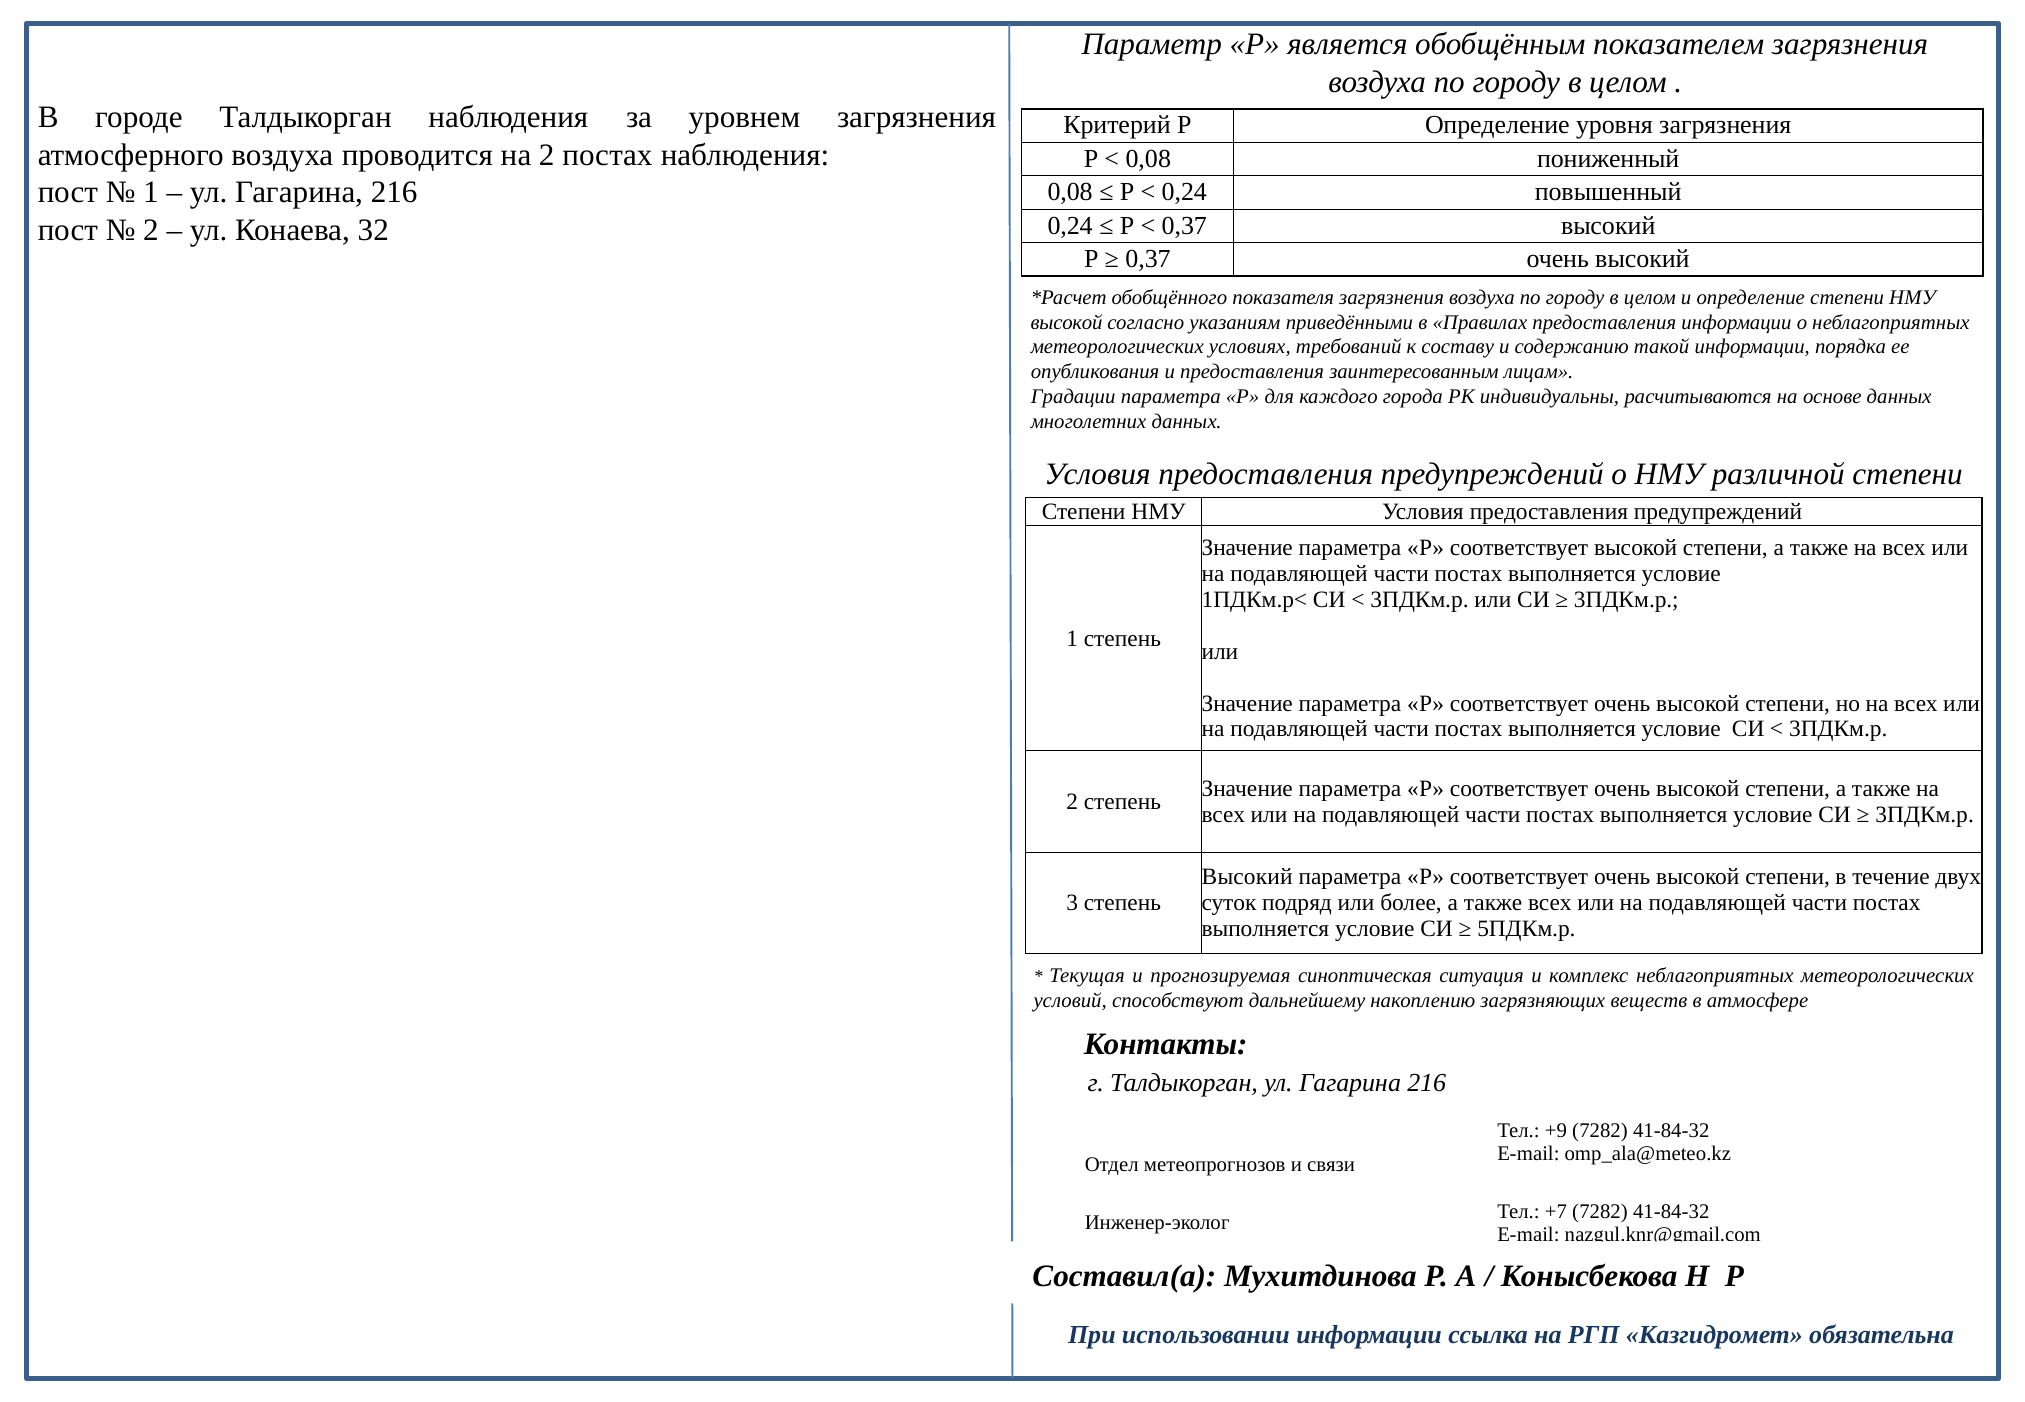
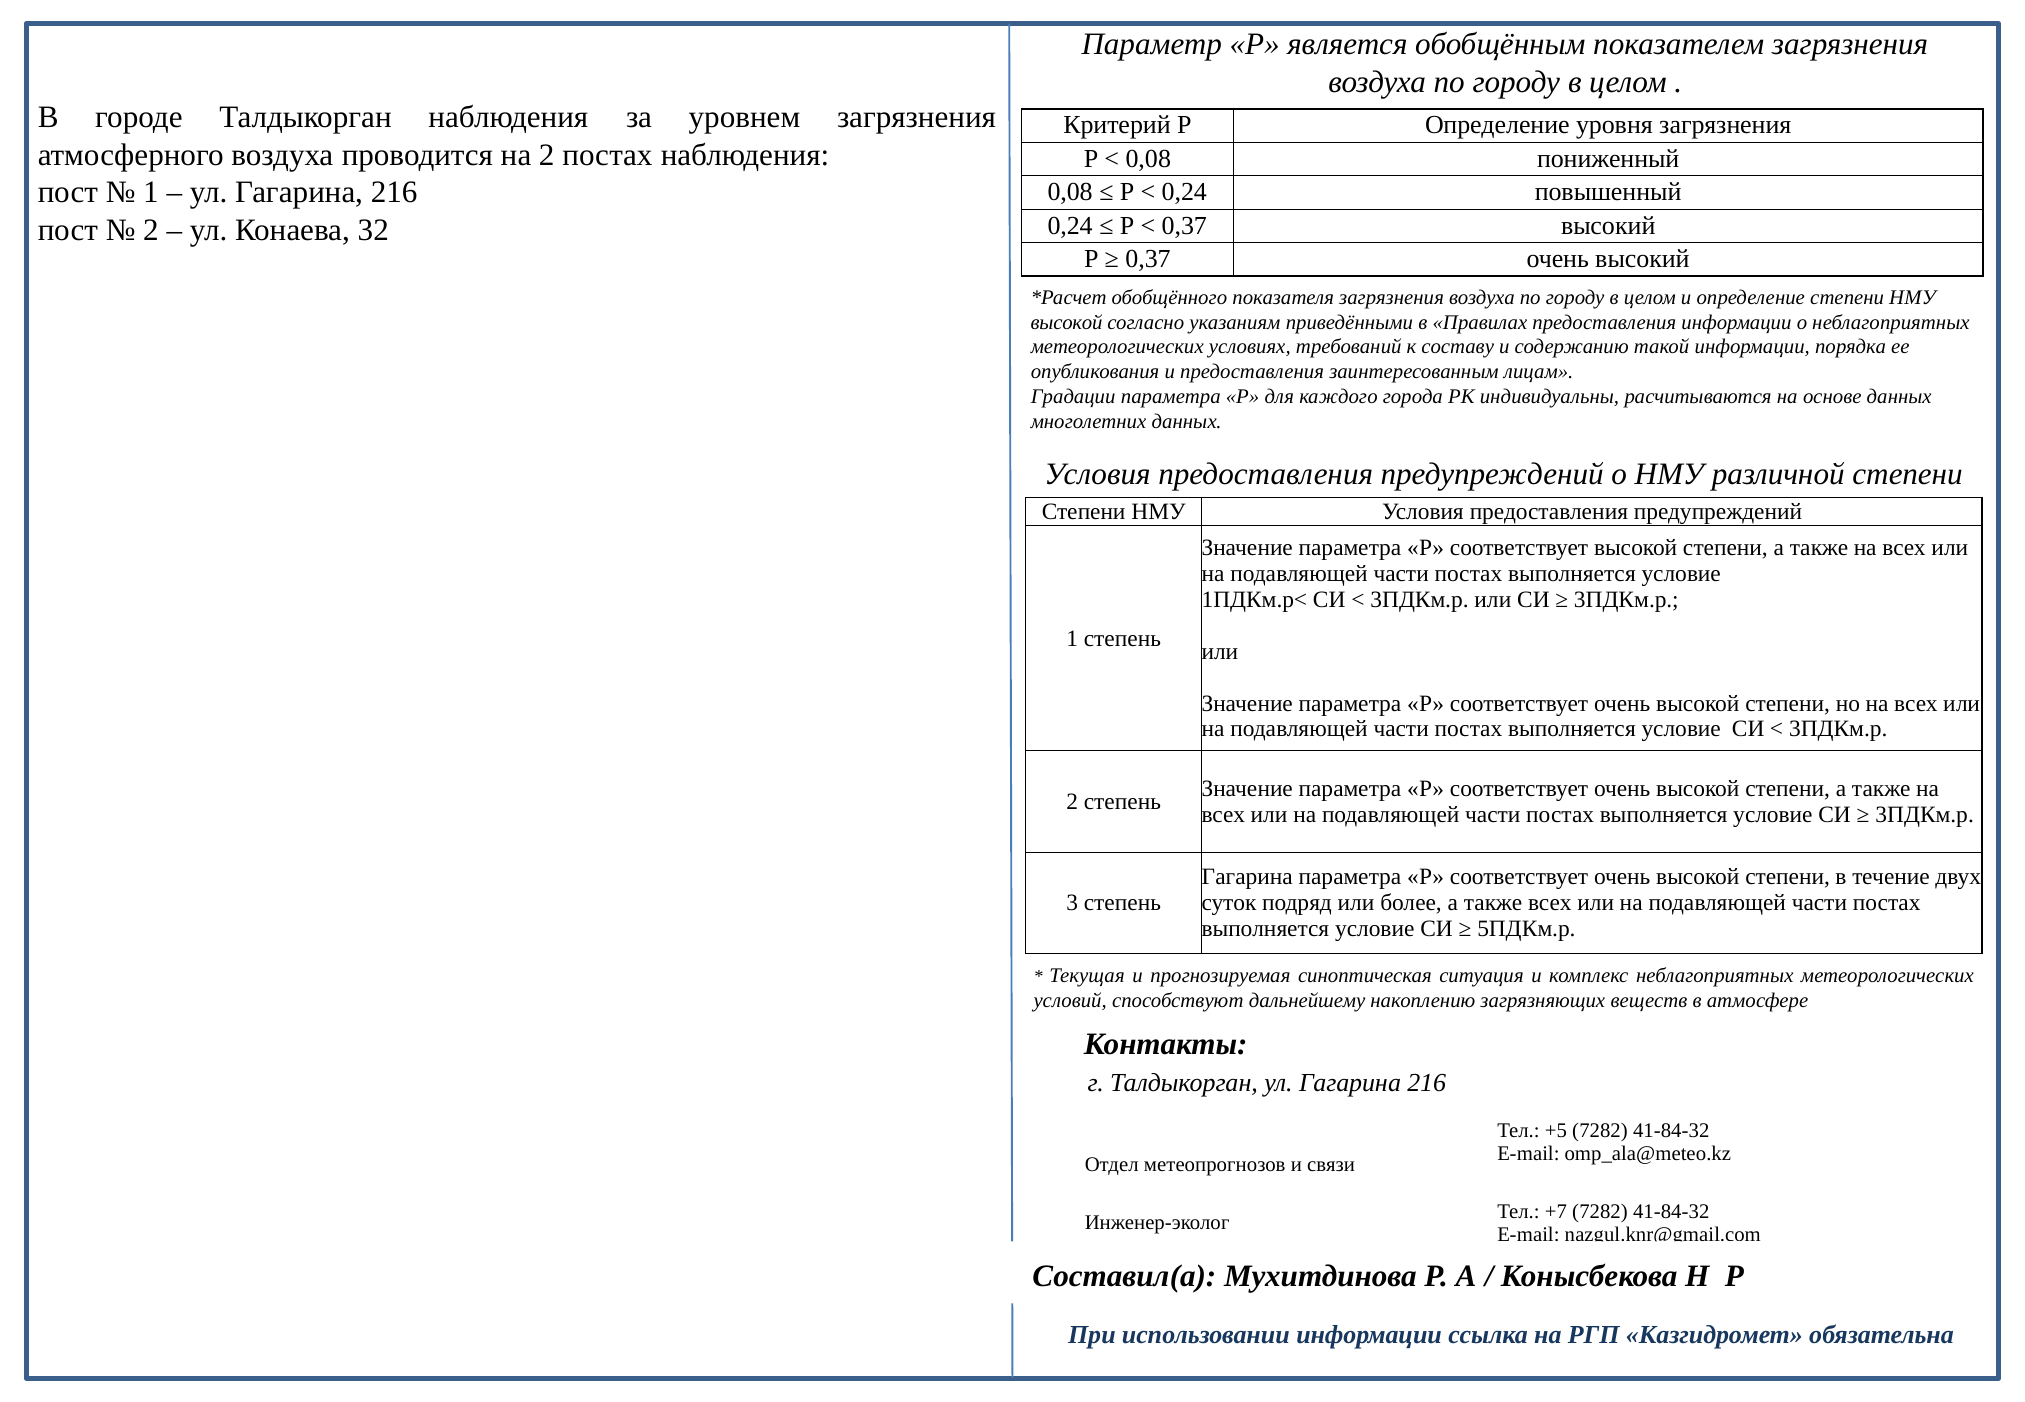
Высокий: Высокий -> Гагарина (1247, 877)
+9: +9 -> +5 (1556, 1130)
